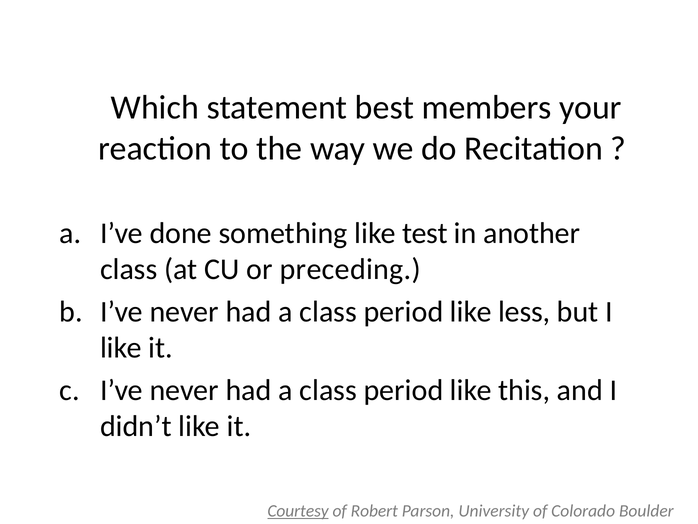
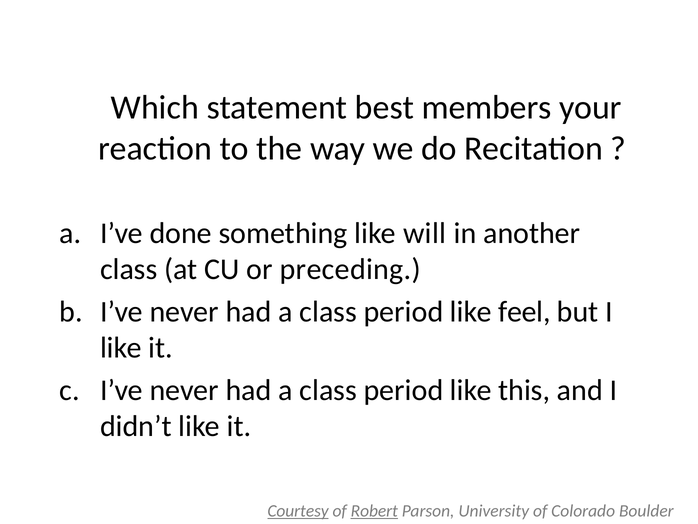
test: test -> will (425, 233)
less: less -> feel (524, 311)
Robert underline: none -> present (374, 510)
